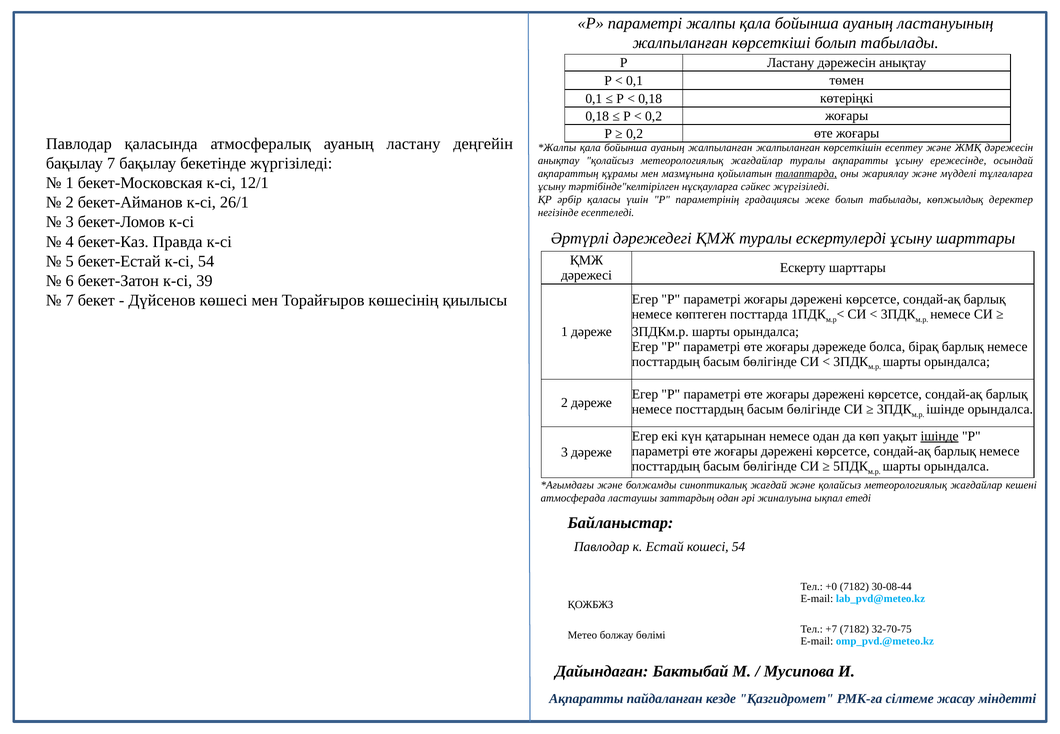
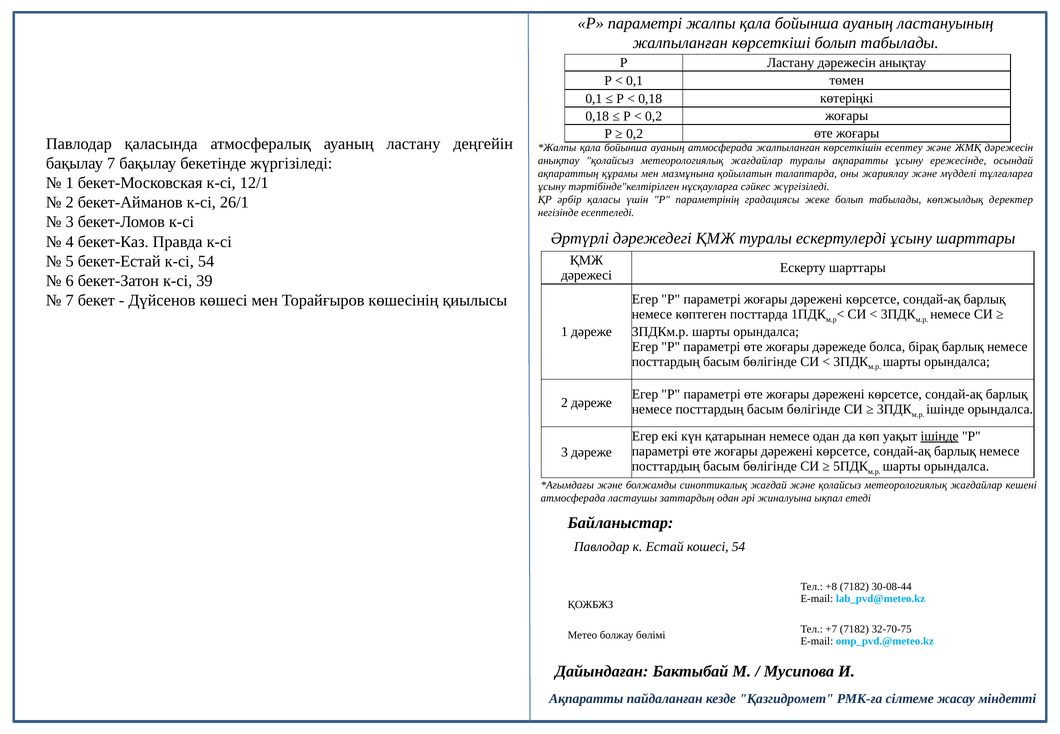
ауаның жалпыланған: жалпыланған -> атмосферада (720, 147)
талаптарда underline: present -> none (806, 174)
+0: +0 -> +8 (831, 587)
